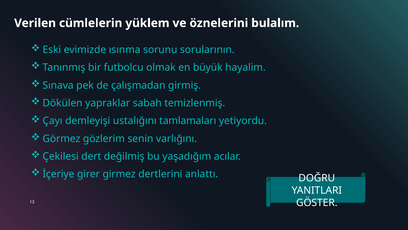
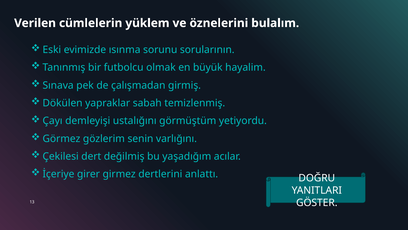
tamlamaları: tamlamaları -> görmüştüm (188, 121)
